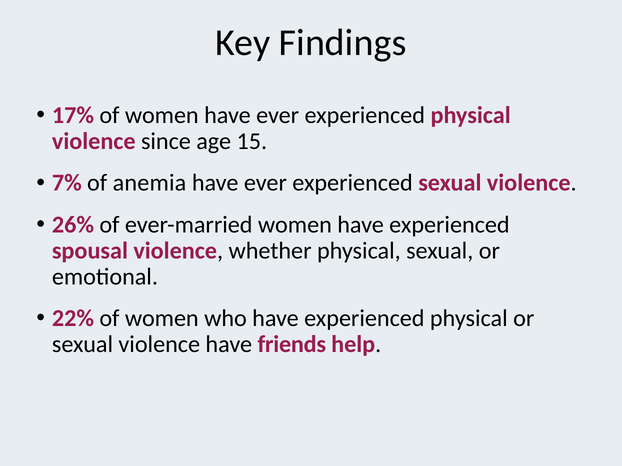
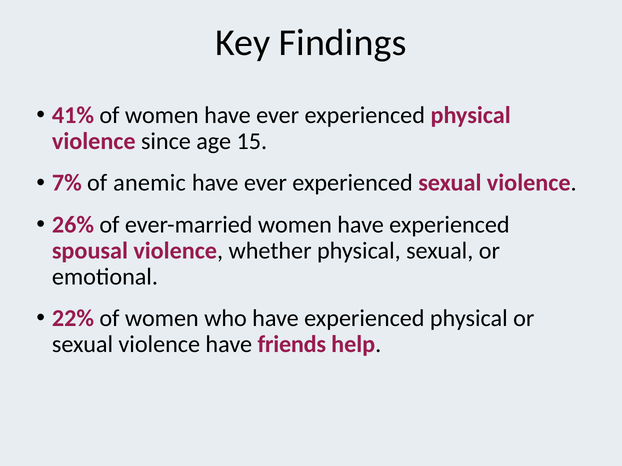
17%: 17% -> 41% (73, 116)
anemia: anemia -> anemic (149, 183)
